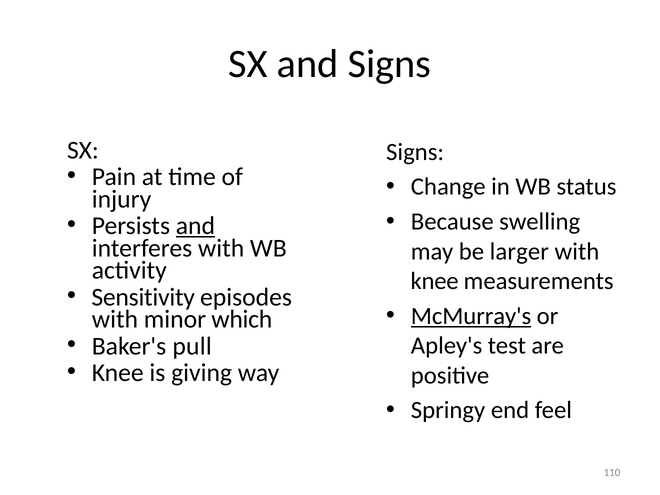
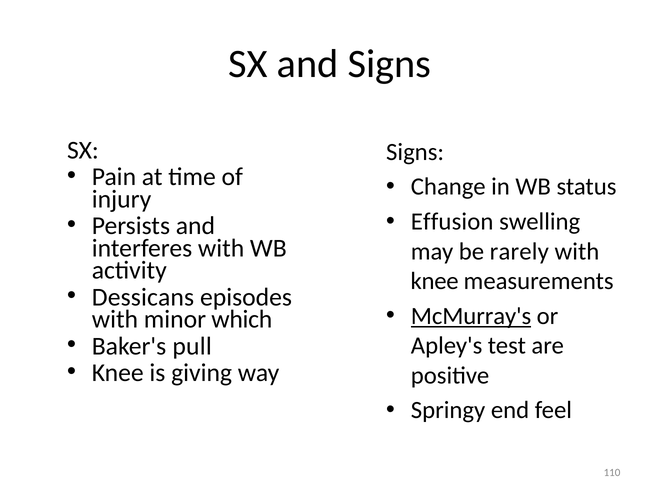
Because: Because -> Effusion (452, 222)
and underline: present -> none (195, 226)
larger: larger -> rarely (519, 251)
Sensitivity: Sensitivity -> Dessicans (143, 297)
